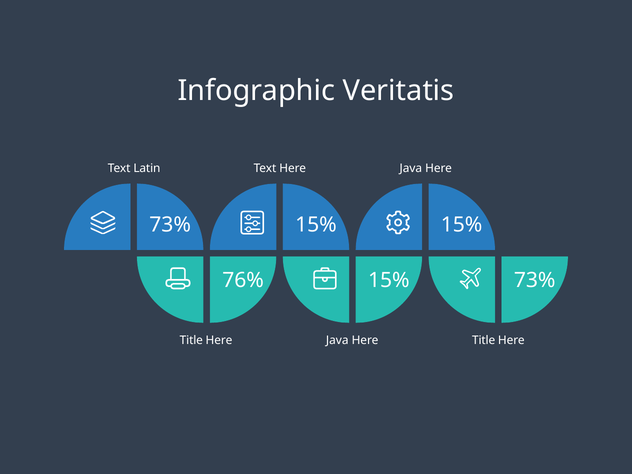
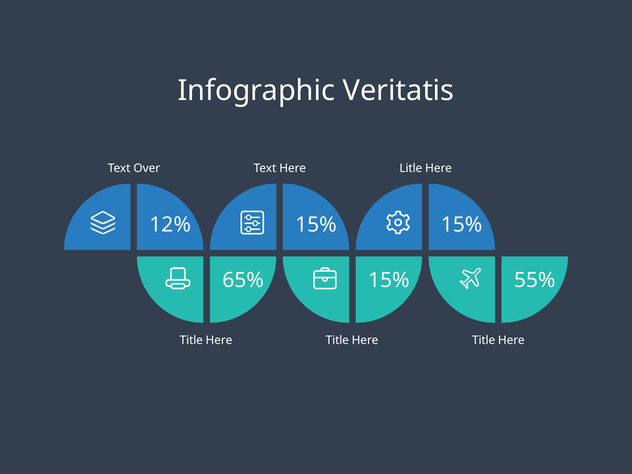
Latin: Latin -> Over (147, 169)
Text Here Java: Java -> Litle (411, 169)
73%: 73% -> 12% (170, 225)
76%: 76% -> 65% (243, 280)
73%: 73% -> 55% (535, 280)
Java: Java -> Title (337, 340)
